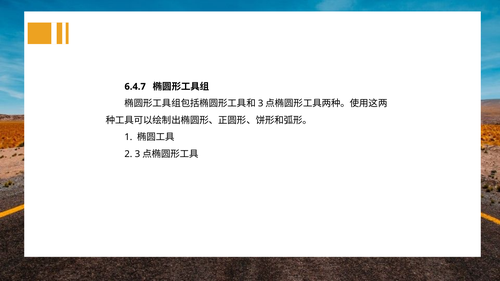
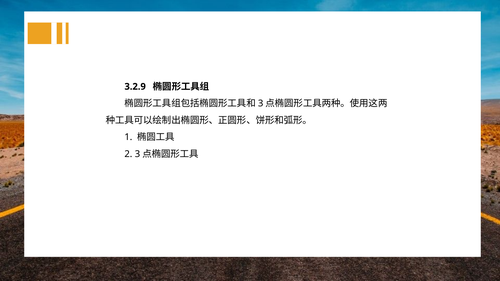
6.4.7: 6.4.7 -> 3.2.9 (135, 87)
